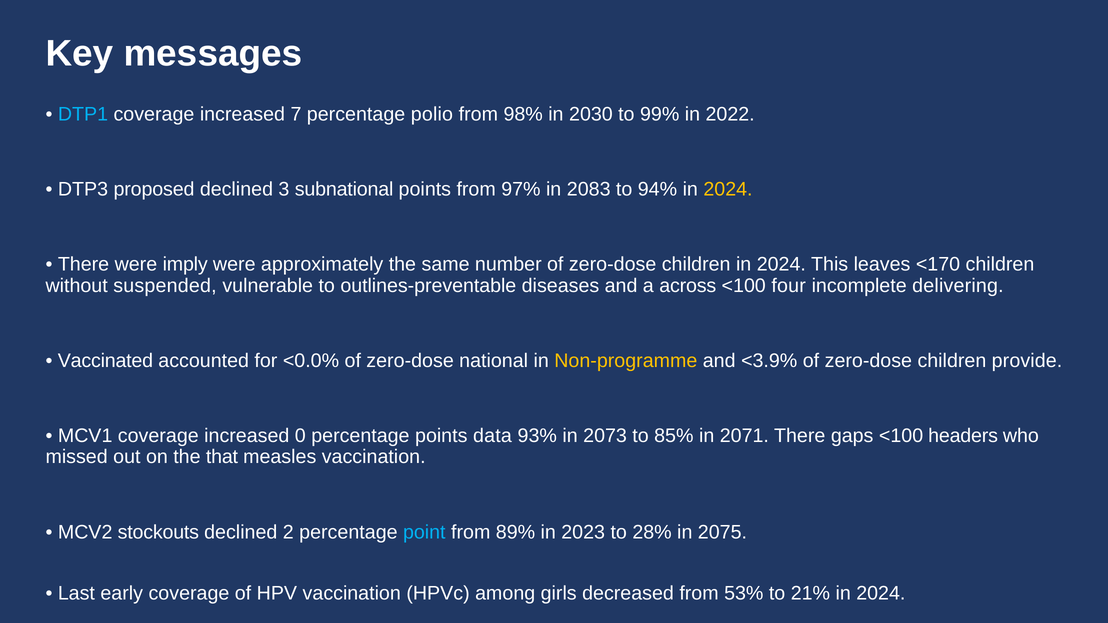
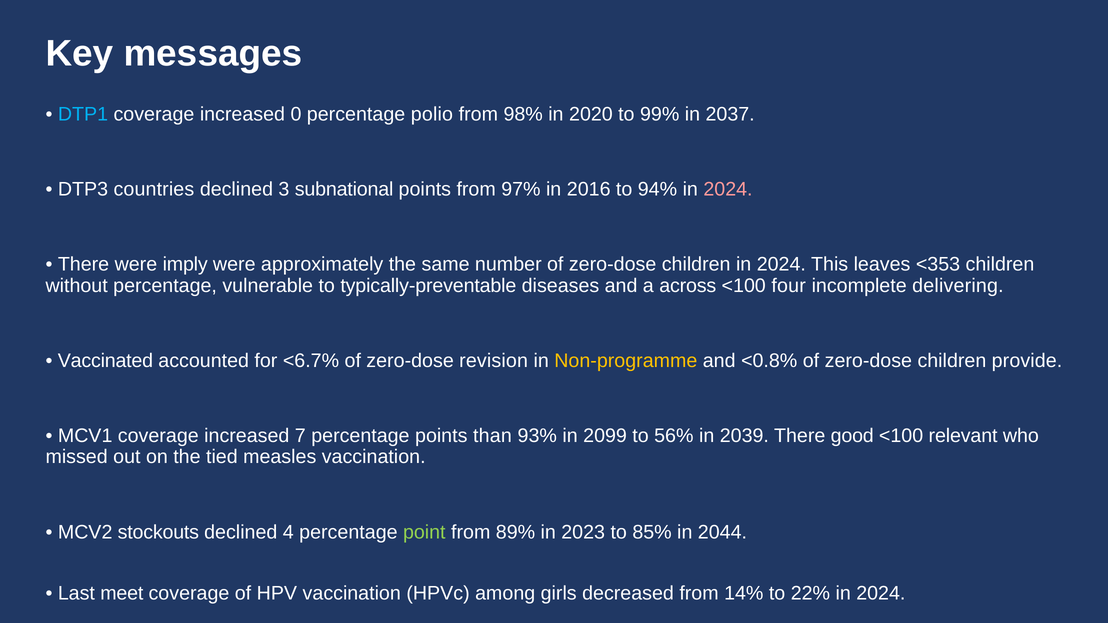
7: 7 -> 0 (296, 114)
2030: 2030 -> 2020 (591, 114)
2022: 2022 -> 2037 (730, 114)
proposed: proposed -> countries (154, 189)
2083: 2083 -> 2016 (589, 189)
2024 colour: yellow -> pink (728, 189)
<170: <170 -> <353 (938, 265)
without suspended: suspended -> percentage (165, 286)
outlines-preventable: outlines-preventable -> typically-preventable (428, 286)
<0.0%: <0.0% -> <6.7% (311, 361)
national: national -> revision (494, 361)
<3.9%: <3.9% -> <0.8% (769, 361)
0: 0 -> 7 (300, 436)
data: data -> than (492, 436)
2073: 2073 -> 2099 (605, 436)
85%: 85% -> 56% (674, 436)
2071: 2071 -> 2039 (744, 436)
gaps: gaps -> good (852, 436)
headers: headers -> relevant (963, 436)
that: that -> tied (222, 457)
2: 2 -> 4 (288, 532)
point colour: light blue -> light green (424, 532)
28%: 28% -> 85% (652, 532)
2075: 2075 -> 2044 (722, 532)
early: early -> meet (122, 594)
53%: 53% -> 14% (744, 594)
21%: 21% -> 22% (810, 594)
